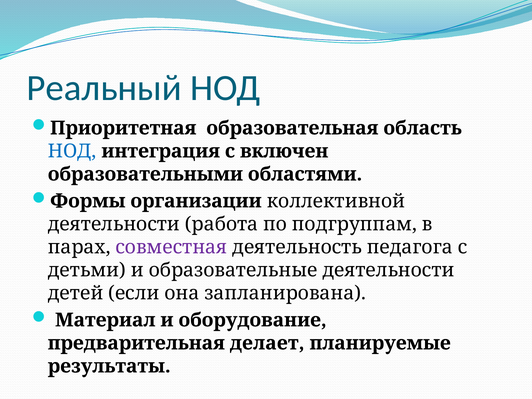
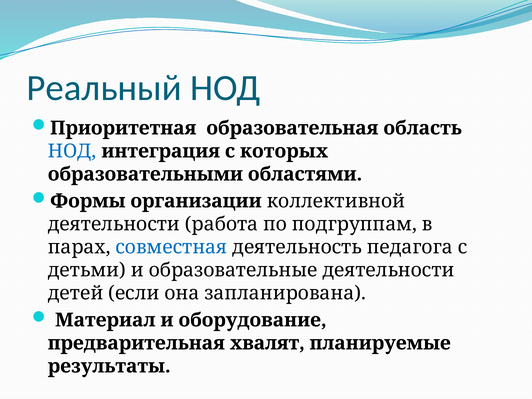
включен: включен -> которых (284, 151)
совместная colour: purple -> blue (171, 247)
делает: делает -> хвалят (267, 343)
